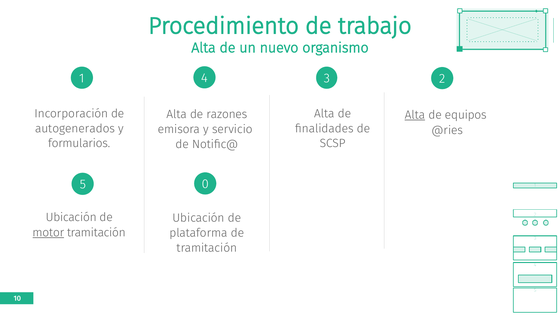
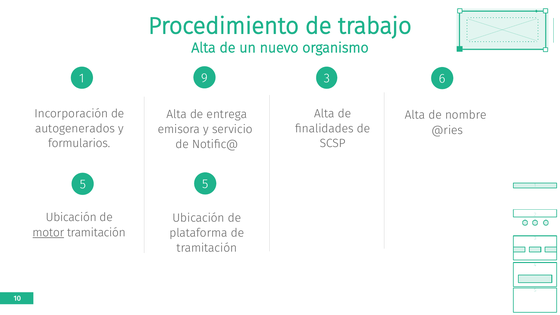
1 4: 4 -> 9 (204, 78)
3 2: 2 -> 6 (442, 79)
razones: razones -> entrega (227, 114)
Alta underline: present -> none (415, 115)
equipos: equipos -> nombre (466, 115)
5 0: 0 -> 5 (205, 184)
